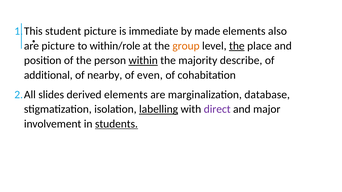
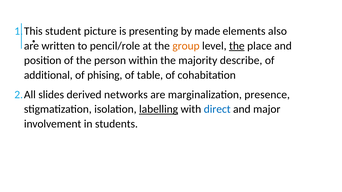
immediate: immediate -> presenting (154, 31)
picture: picture -> written (58, 46)
within/role: within/role -> pencil/role (115, 46)
within underline: present -> none (143, 61)
nearby: nearby -> phising (105, 75)
even: even -> table (150, 75)
derived elements: elements -> networks (126, 95)
database: database -> presence (267, 95)
direct colour: purple -> blue (217, 109)
students underline: present -> none (116, 124)
